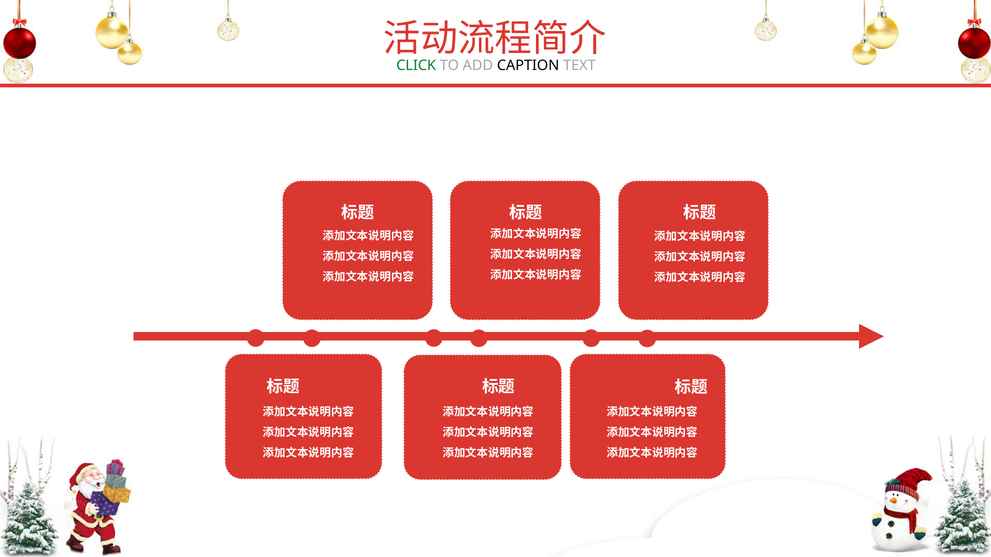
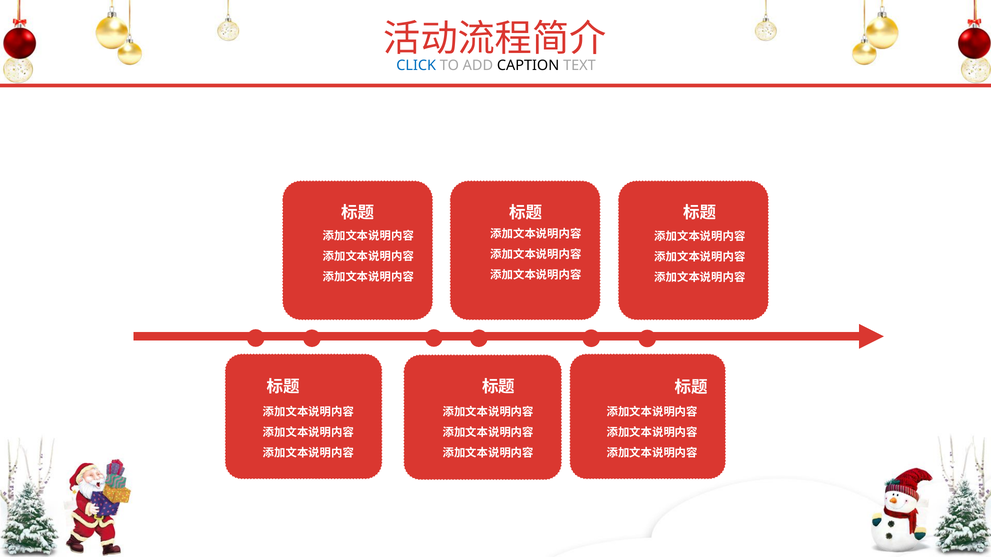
CLICK colour: green -> blue (416, 66)
